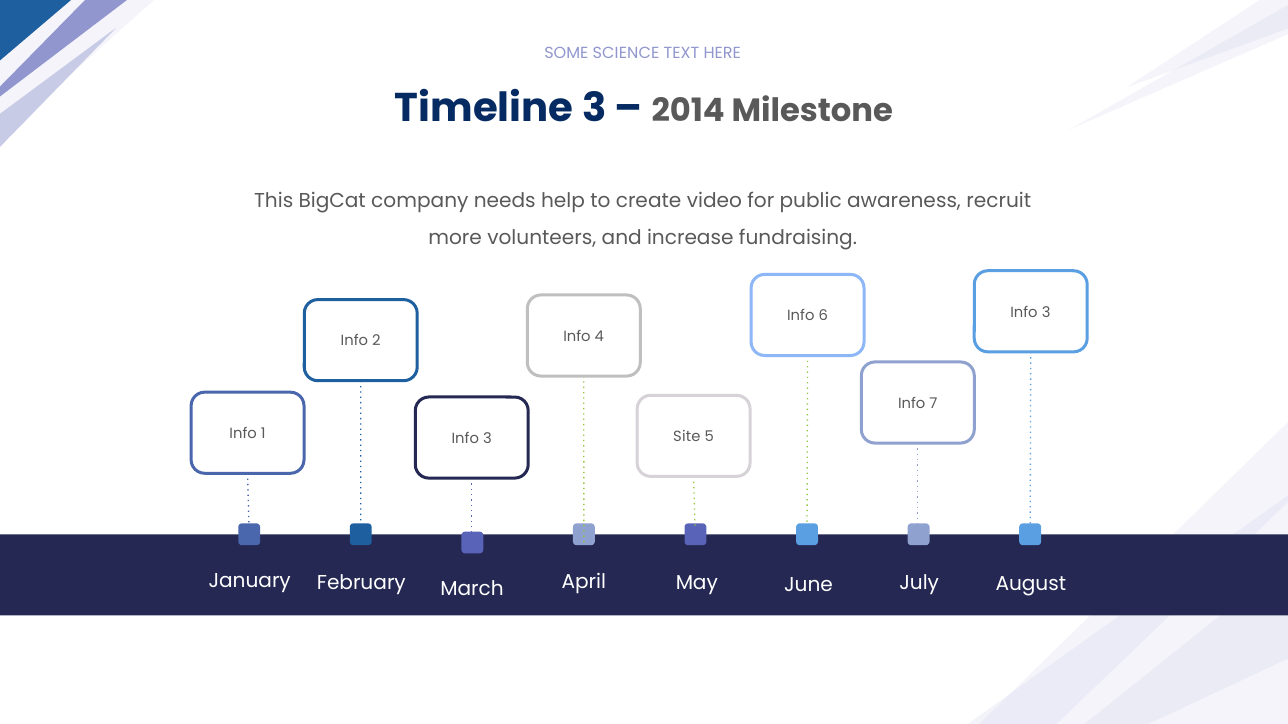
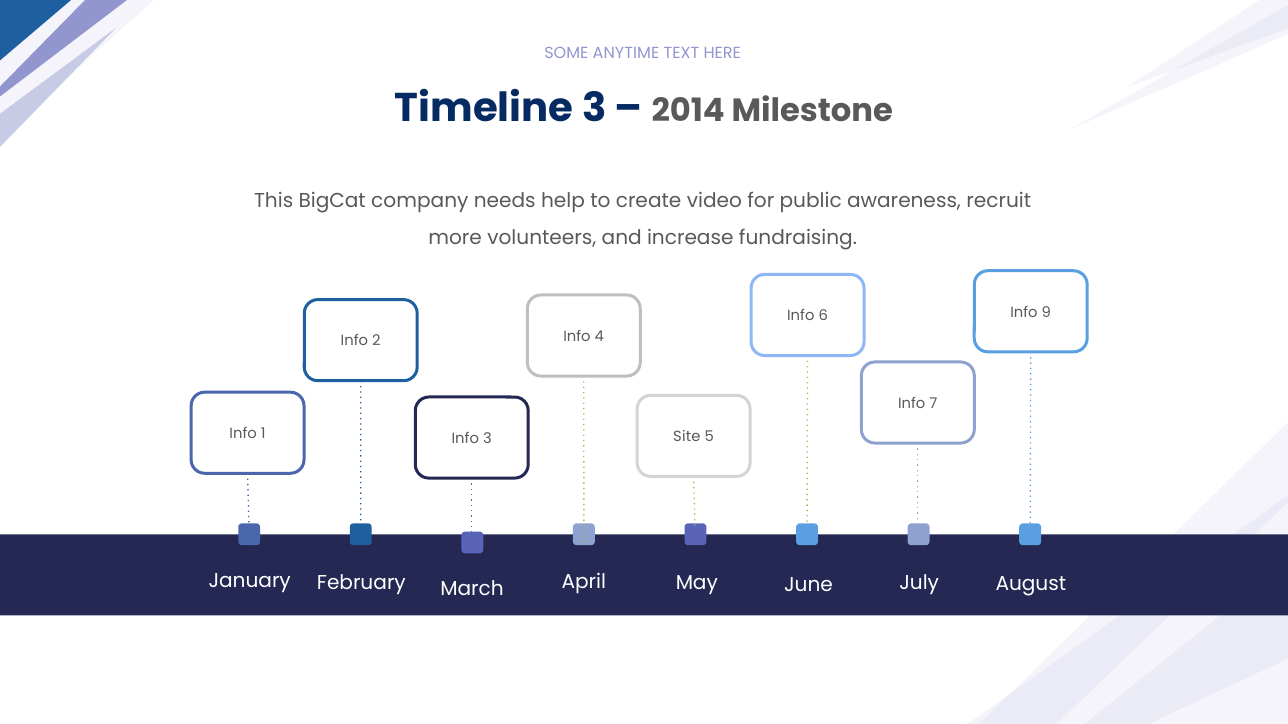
SCIENCE: SCIENCE -> ANYTIME (626, 53)
3: 3 -> 9 (1046, 313)
